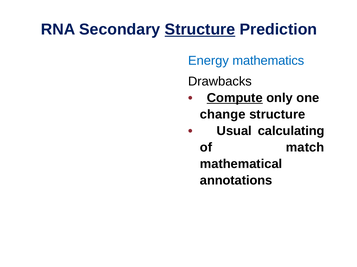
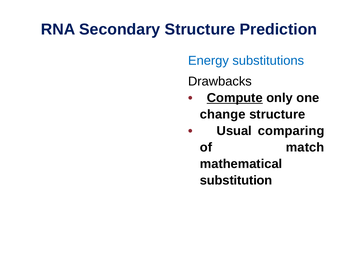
Structure underline: present -> none (200, 30)
mathematics: mathematics -> substitutions (268, 61)
calculating: calculating -> comparing (291, 131)
annotations: annotations -> substitution (236, 181)
